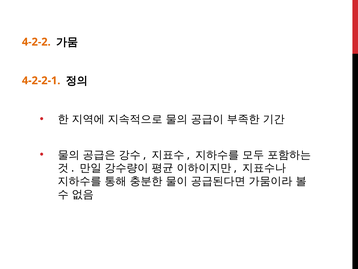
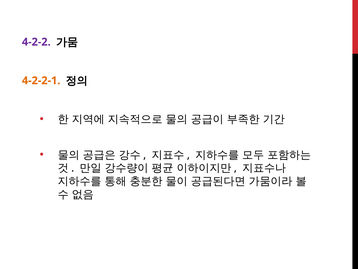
4-2-2 colour: orange -> purple (36, 42)
